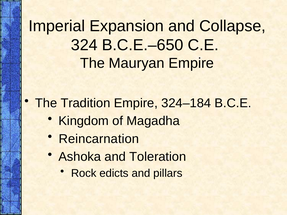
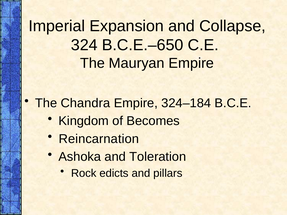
Tradition: Tradition -> Chandra (85, 103)
Magadha: Magadha -> Becomes (153, 121)
